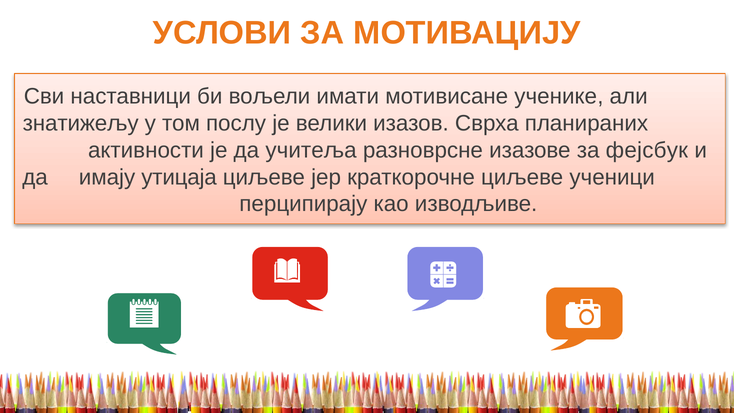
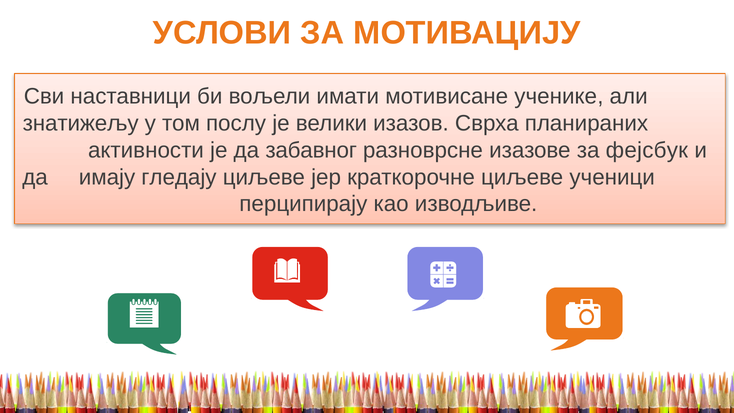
учитеља: учитеља -> забавног (311, 150)
утицаја: утицаја -> гледају (179, 177)
